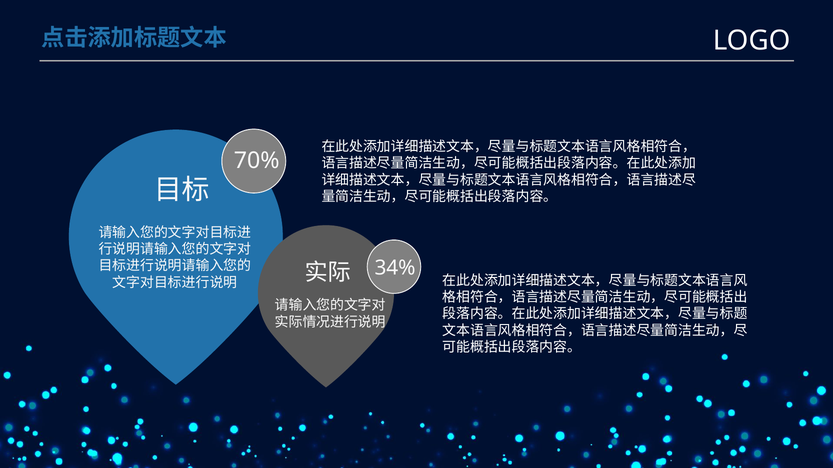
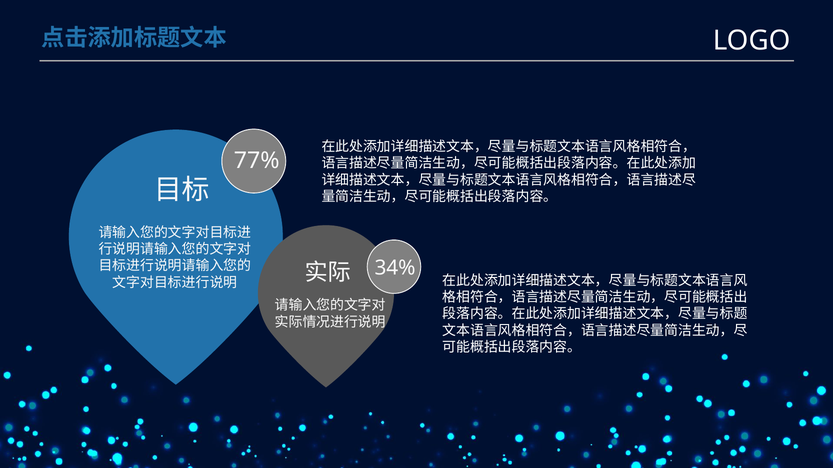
70%: 70% -> 77% (257, 161)
